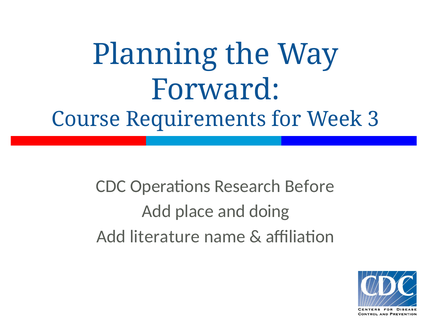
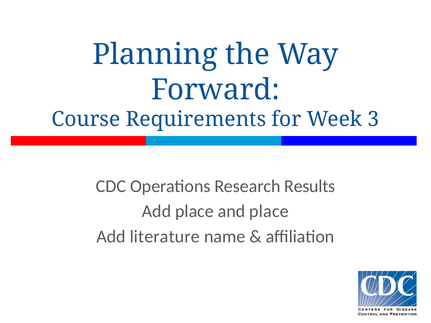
Before: Before -> Results (310, 186)
and doing: doing -> place (269, 212)
